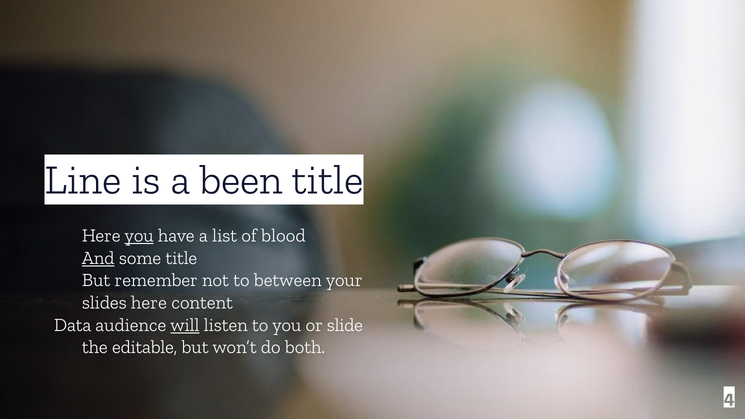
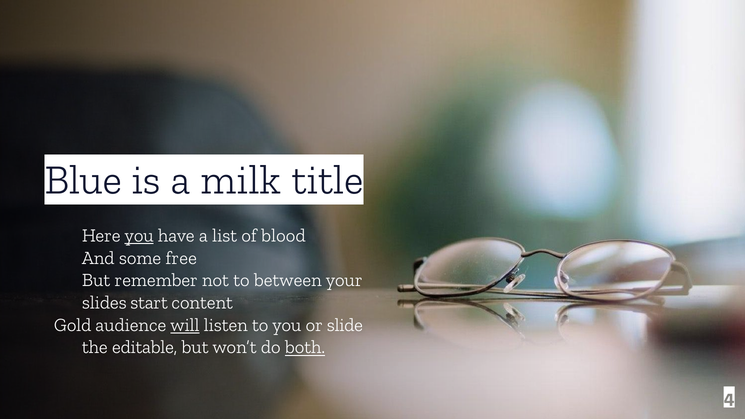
Line: Line -> Blue (83, 180)
been: been -> milk (241, 180)
And underline: present -> none (98, 258)
some title: title -> free (181, 258)
slides here: here -> start (149, 303)
Data: Data -> Gold (73, 325)
both underline: none -> present (305, 347)
